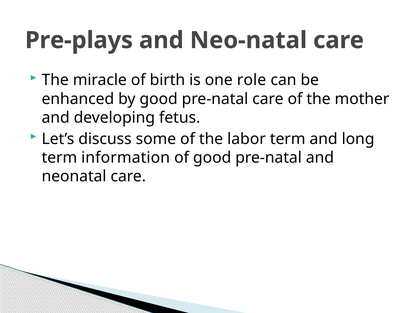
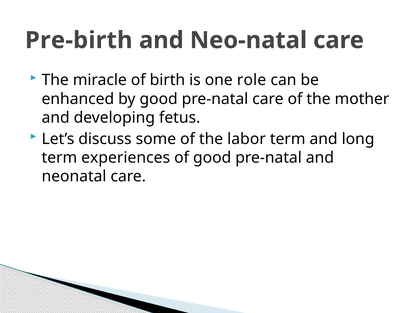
Pre-plays: Pre-plays -> Pre-birth (79, 40)
information: information -> experiences (126, 158)
